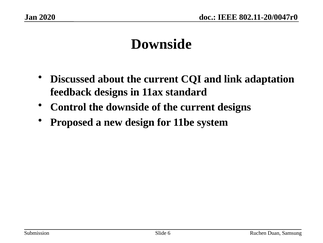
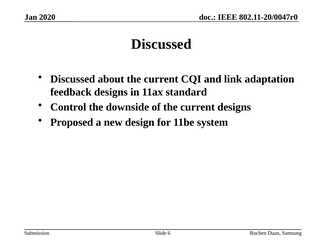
Downside: Downside -> Discussed (161, 44)
